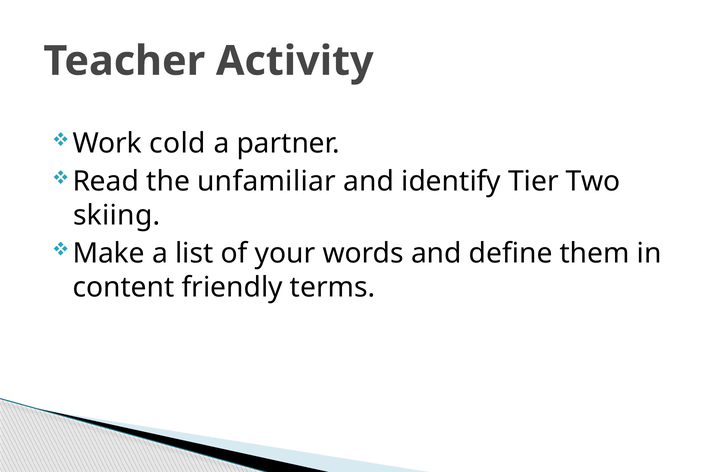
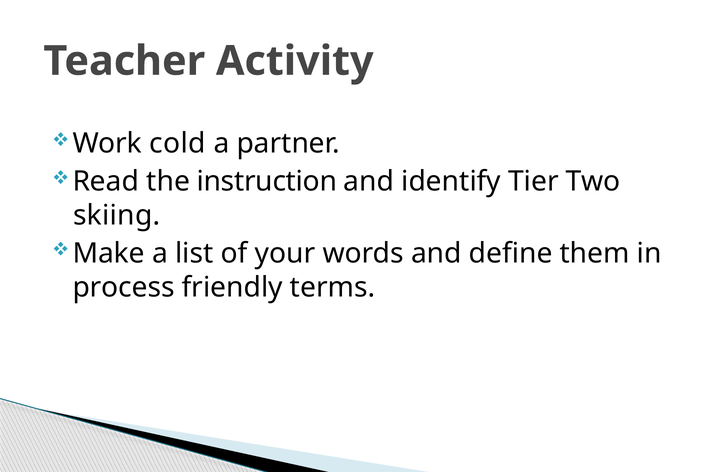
unfamiliar: unfamiliar -> instruction (267, 181)
content: content -> process (124, 287)
